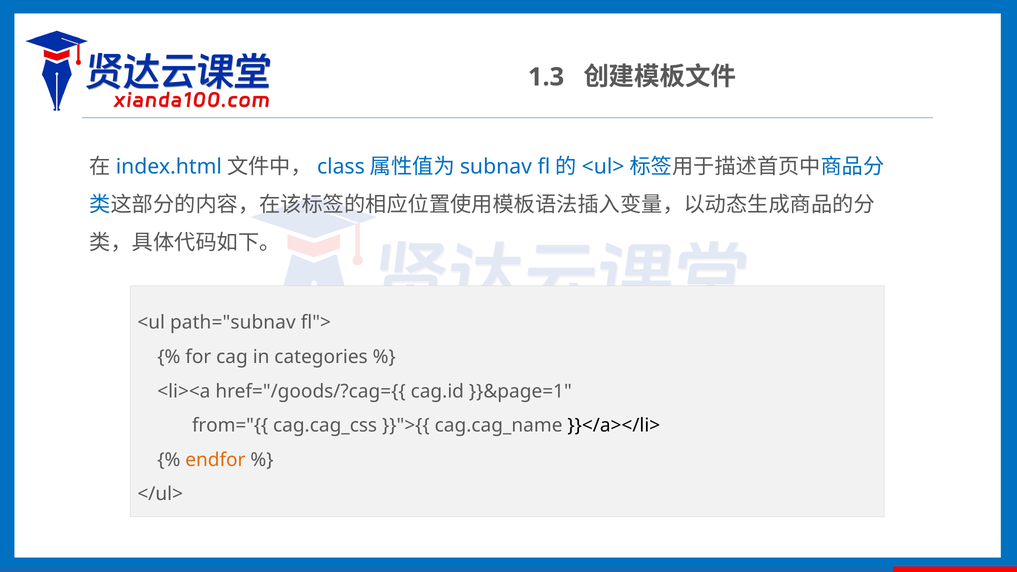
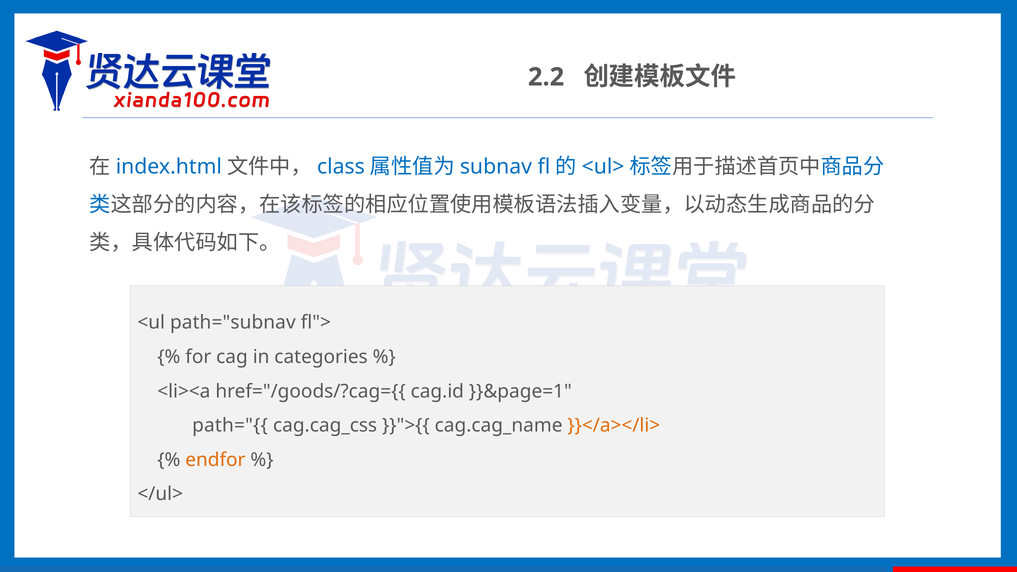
1.3: 1.3 -> 2.2 (546, 77)
from="{{: from="{{ -> path="{{ (230, 426)
}}</a></li> colour: black -> orange (614, 426)
